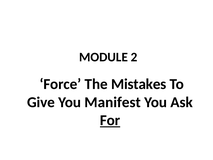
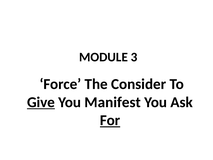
2: 2 -> 3 (134, 57)
Mistakes: Mistakes -> Consider (139, 84)
Give underline: none -> present (41, 102)
